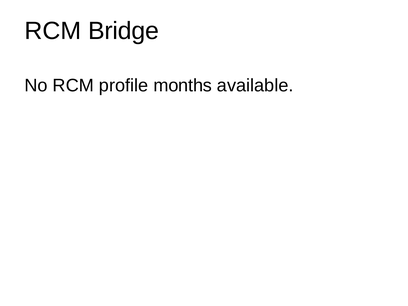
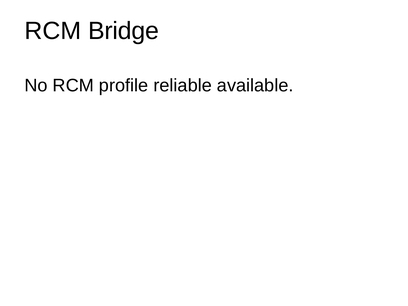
months: months -> reliable (183, 86)
